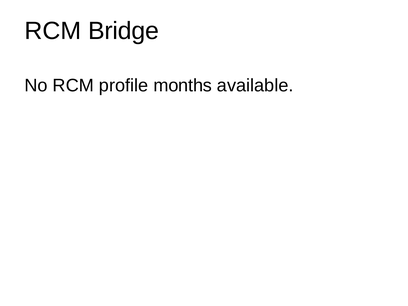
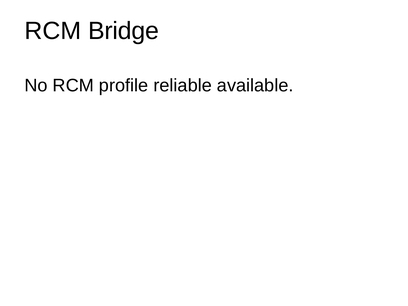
months: months -> reliable (183, 86)
